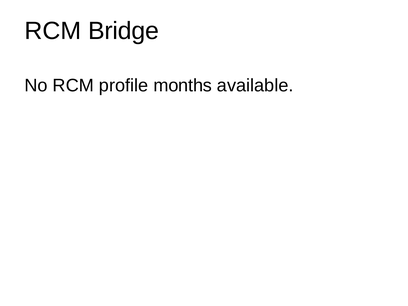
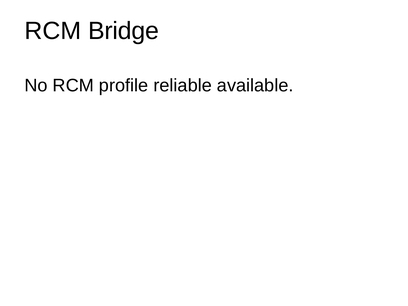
months: months -> reliable (183, 86)
